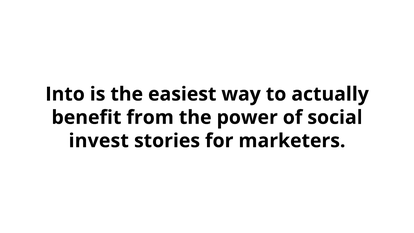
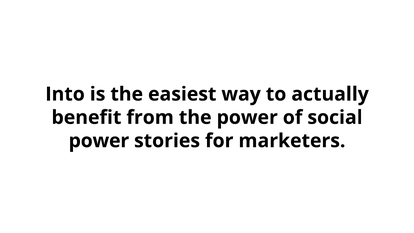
invest: invest -> power (99, 141)
